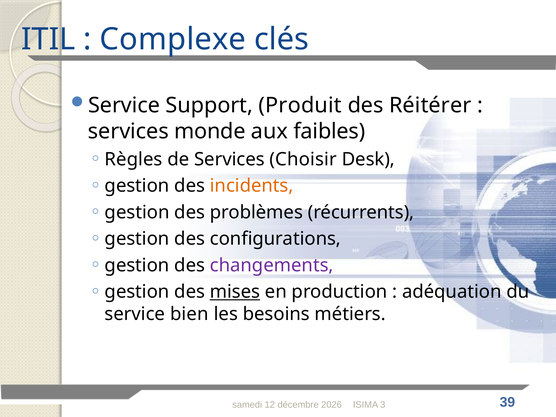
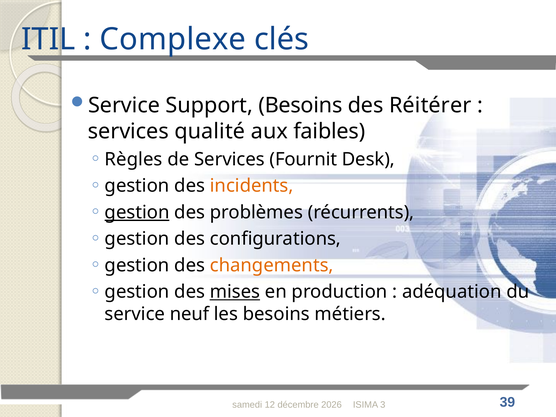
Support Produit: Produit -> Besoins (300, 105)
monde: monde -> qualité (210, 131)
Choisir: Choisir -> Fournit (303, 159)
gestion underline: none -> present (137, 212)
changements colour: purple -> orange (272, 265)
bien: bien -> neuf (190, 314)
